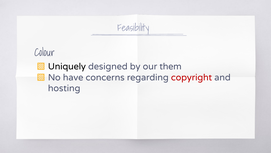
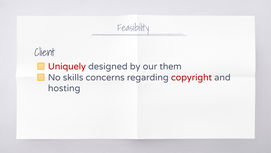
Colour: Colour -> Client (45, 52)
Uniquely colour: black -> red (67, 66)
have: have -> skills (73, 77)
